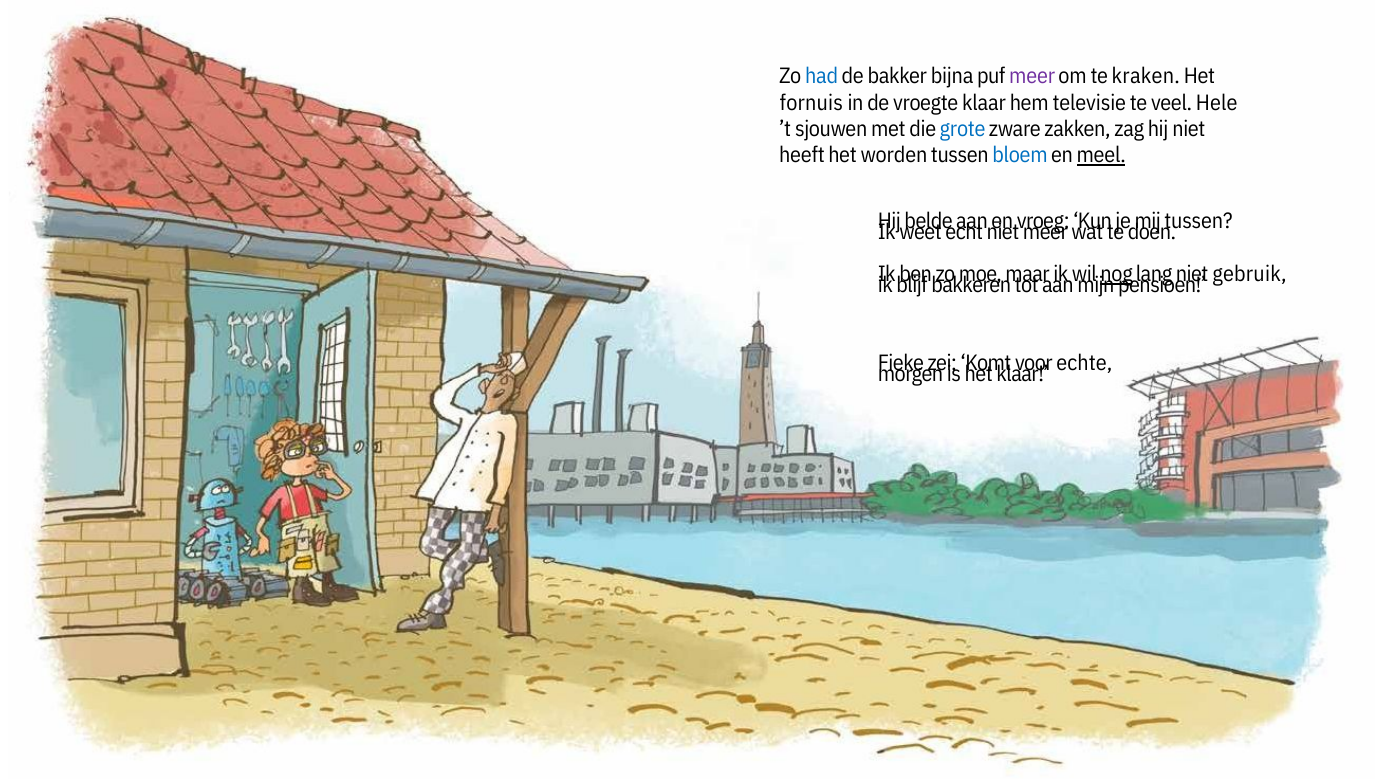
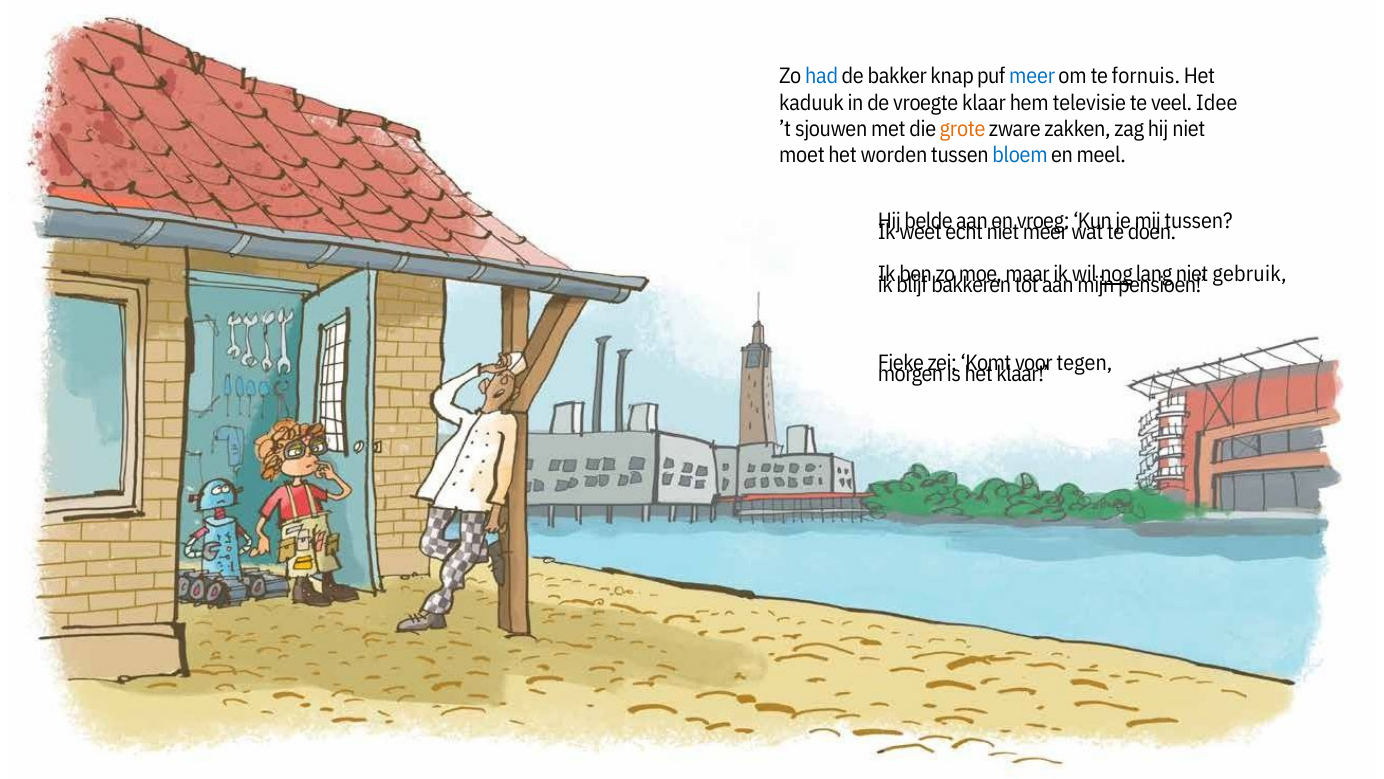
bijna: bijna -> knap (952, 76)
meer colour: purple -> blue (1032, 76)
kraken: kraken -> fornuis (1146, 76)
fornuis: fornuis -> kaduuk (812, 103)
Hele: Hele -> Idee (1217, 103)
grote colour: blue -> orange (963, 129)
heeft: heeft -> moet (802, 156)
meel underline: present -> none (1101, 156)
echte: echte -> tegen (1084, 363)
